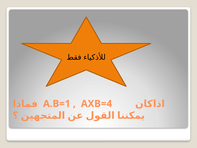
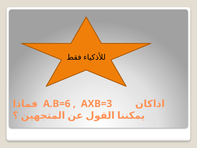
A.B=1: A.B=1 -> A.B=6 (57, 104)
AXB=4: AXB=4 -> AXB=3 (96, 104)
